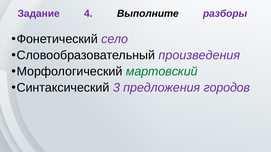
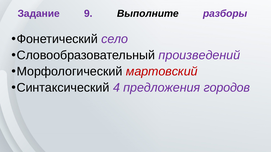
4: 4 -> 9 (88, 14)
произведения: произведения -> произведений (199, 55)
мартовский colour: green -> red (162, 72)
3: 3 -> 4 (116, 88)
